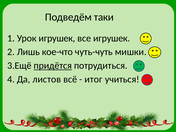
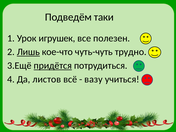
все игрушек: игрушек -> полезен (112, 38)
Лишь underline: none -> present (28, 52)
мишки: мишки -> трудно (131, 52)
итог: итог -> вазу (94, 79)
